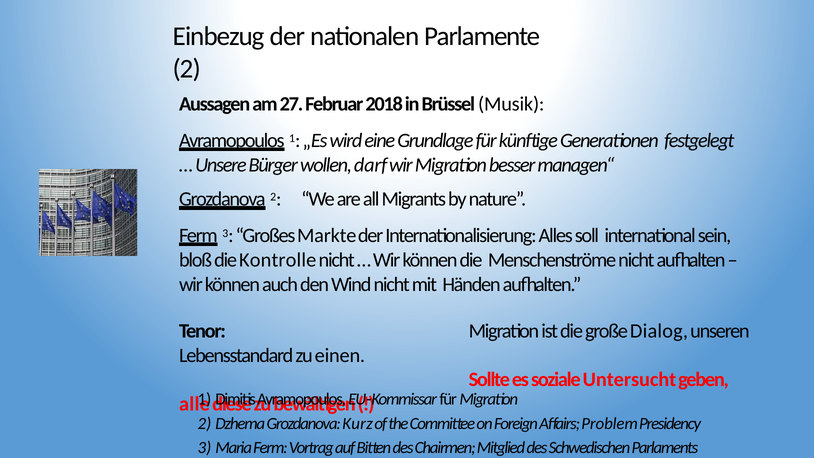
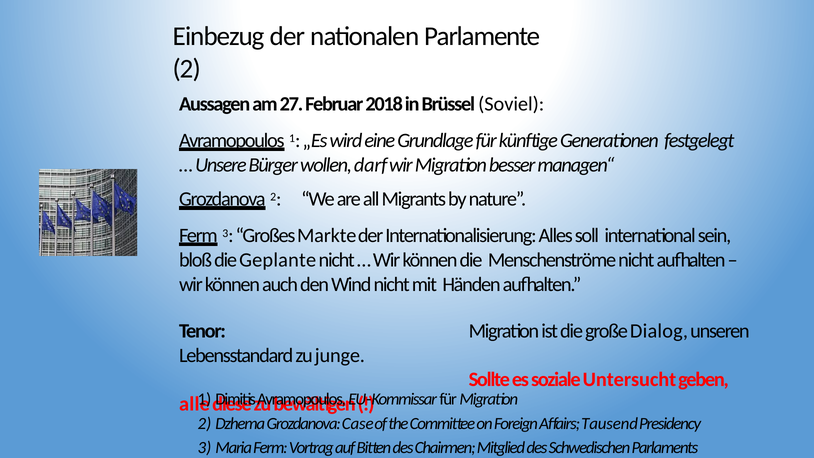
Musik: Musik -> Soviel (511, 104)
Kontrolle: Kontrolle -> Geplante (278, 260)
einen: einen -> junge (340, 355)
Kurz: Kurz -> Case (358, 423)
Problem: Problem -> Tausend (610, 423)
